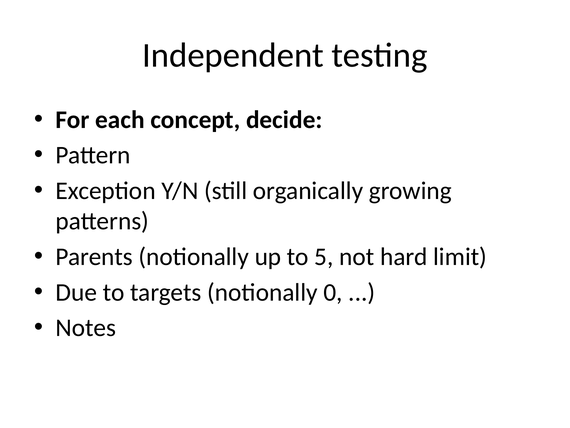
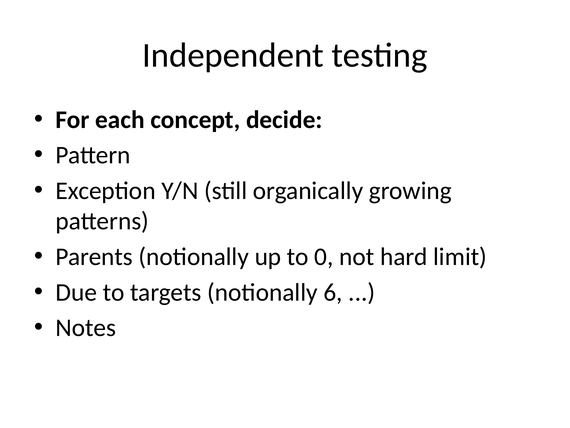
5: 5 -> 0 (324, 257)
0: 0 -> 6 (333, 292)
